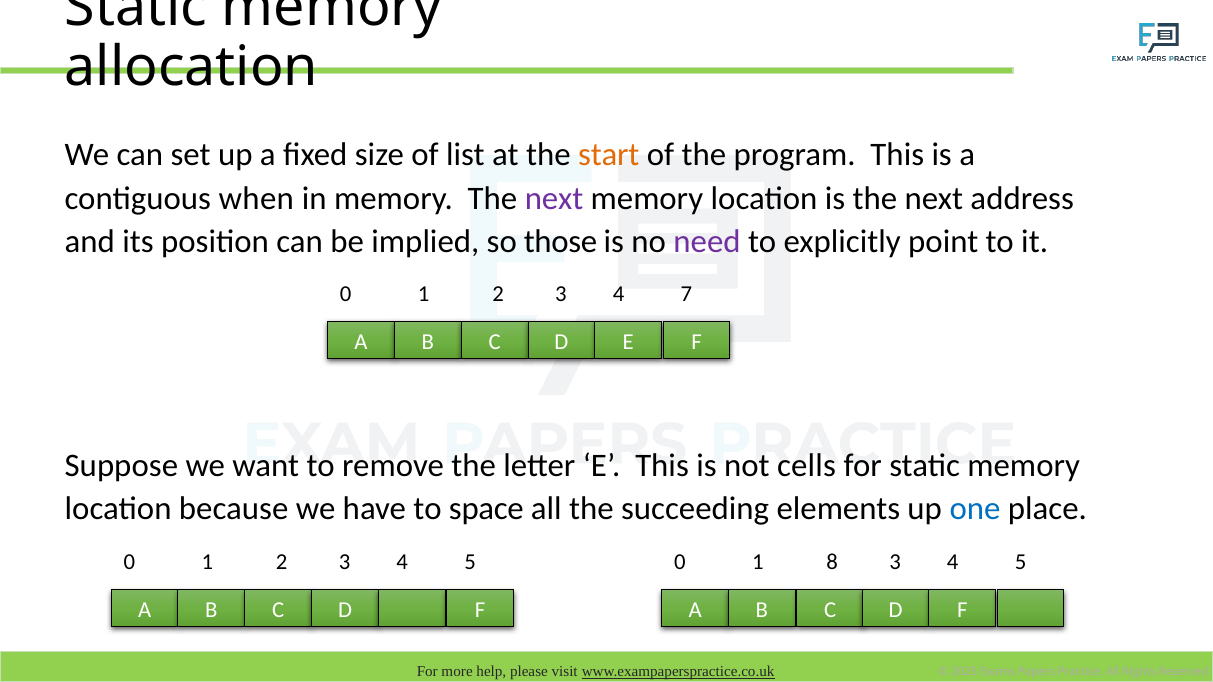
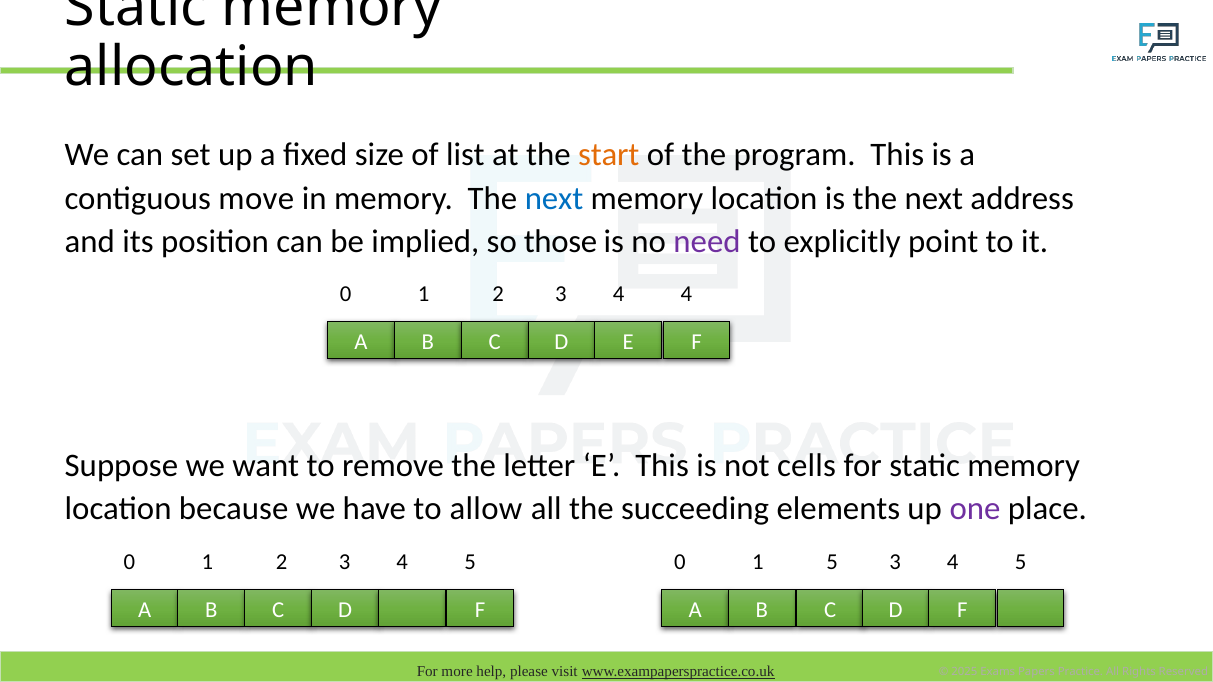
when: when -> move (256, 199)
next colour: purple -> blue (554, 199)
4 7: 7 -> 4 (686, 294)
space: space -> allow (486, 509)
one colour: blue -> purple (975, 509)
1 8: 8 -> 5 (832, 562)
